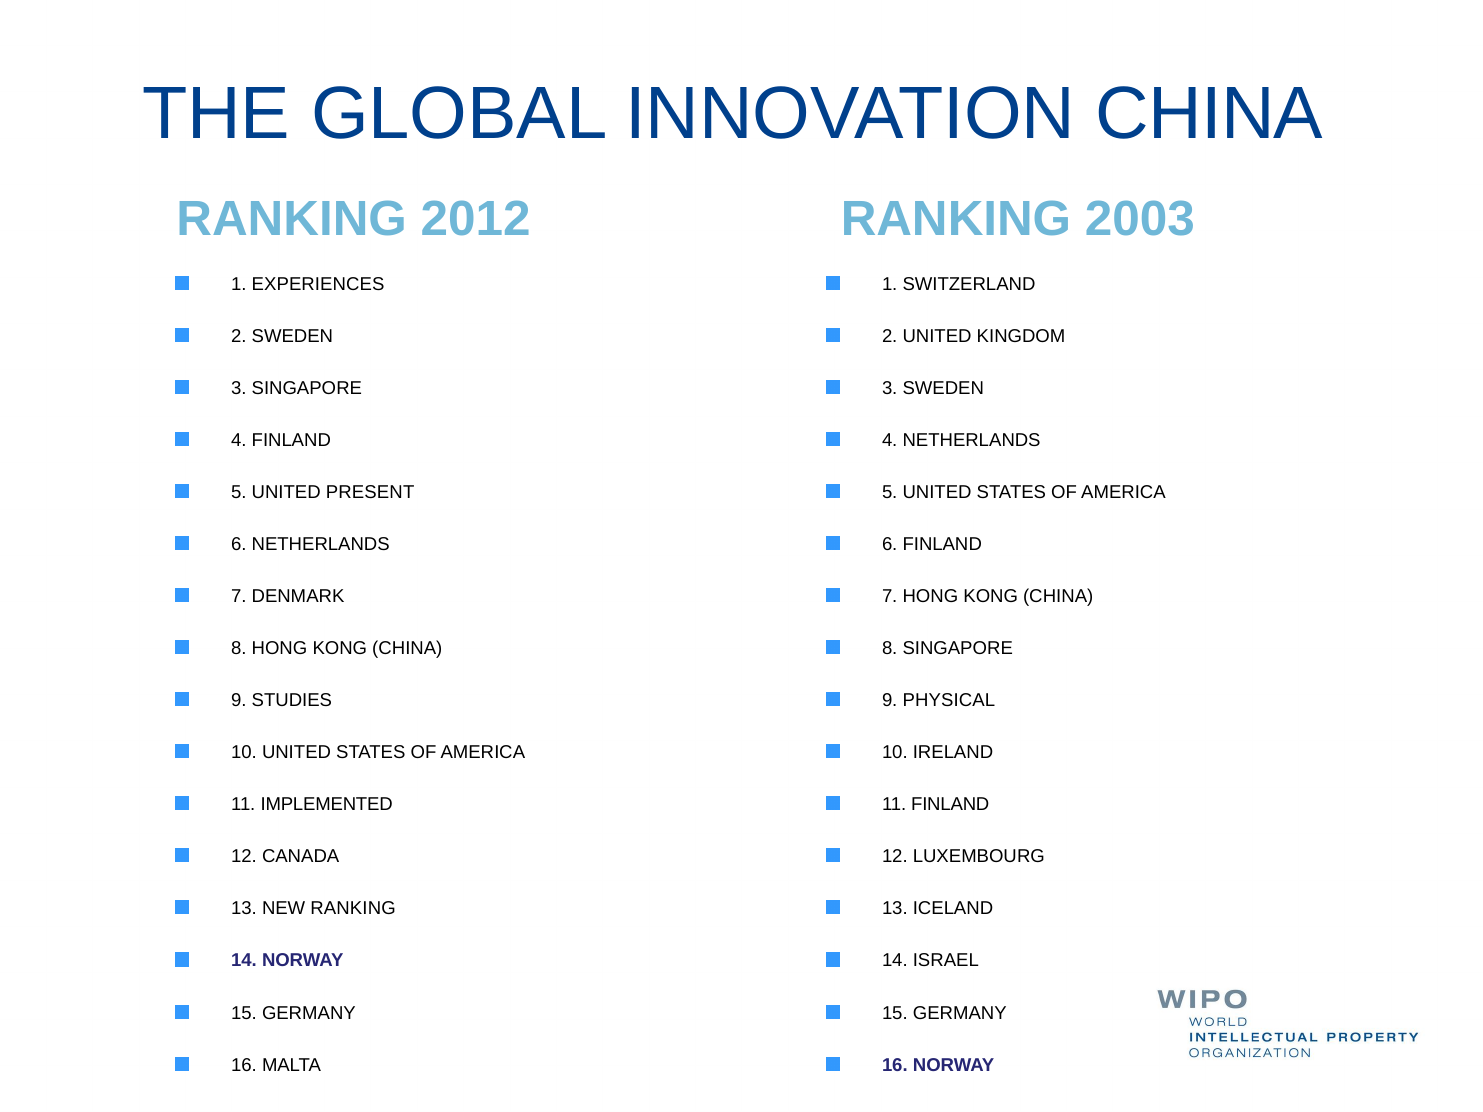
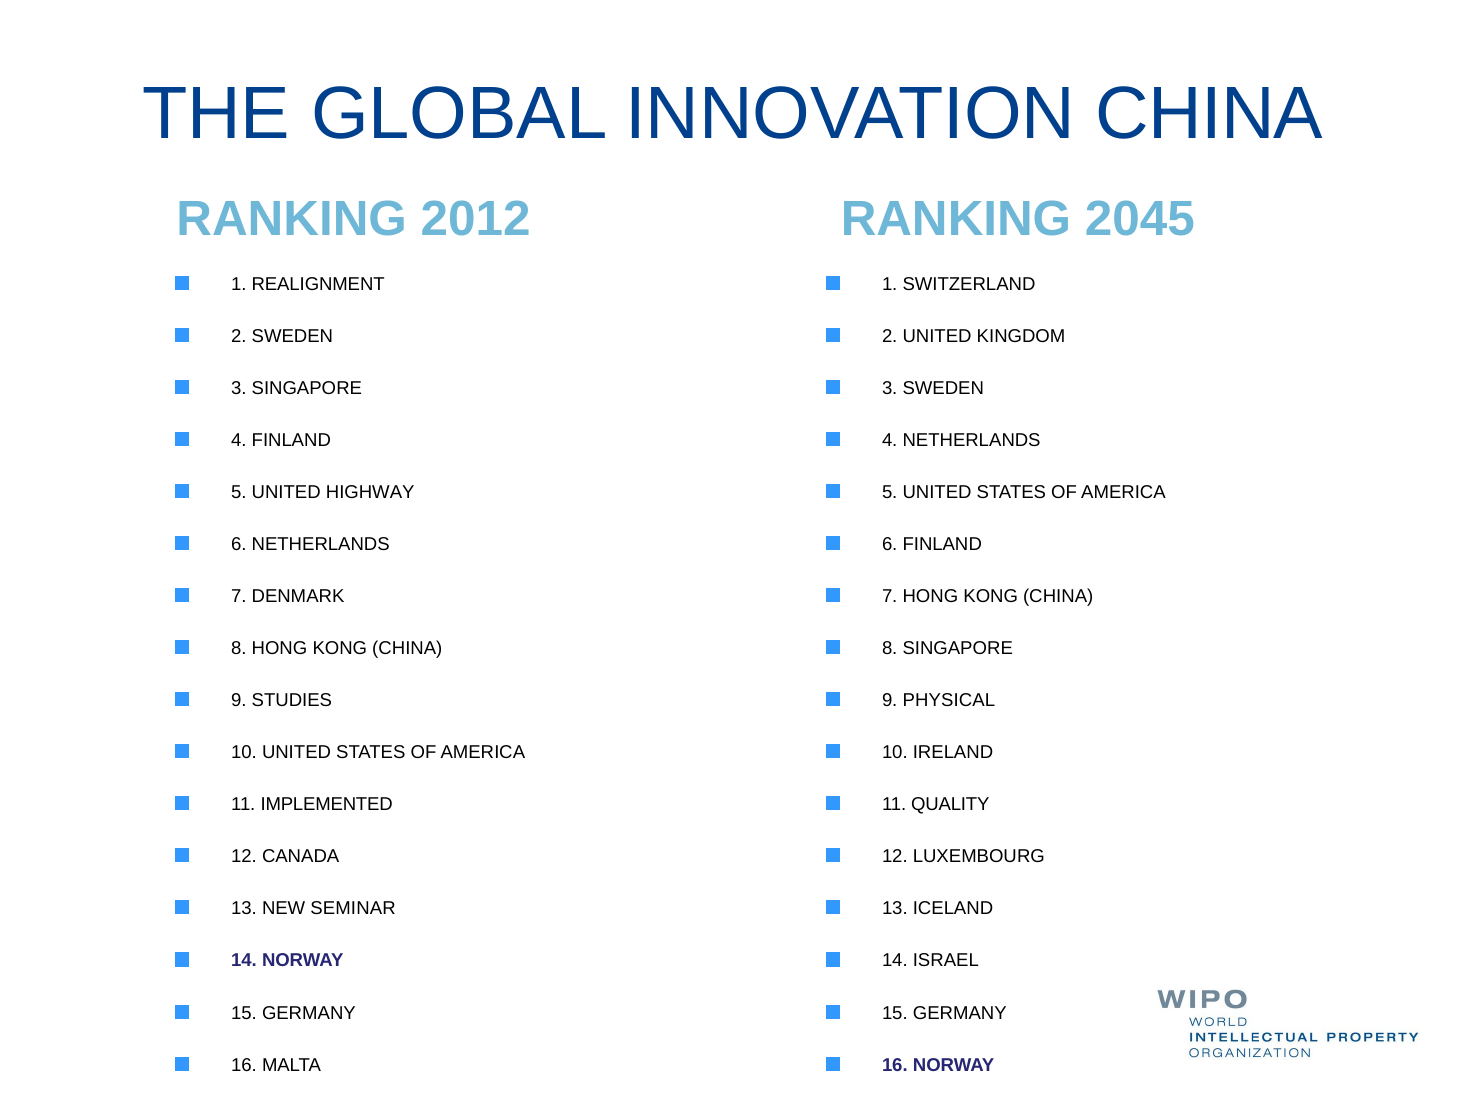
2003: 2003 -> 2045 (1140, 219)
EXPERIENCES: EXPERIENCES -> REALIGNMENT (318, 284)
PRESENT: PRESENT -> HIGHWAY (370, 492)
11 FINLAND: FINLAND -> QUALITY (950, 805)
NEW RANKING: RANKING -> SEMINAR (353, 909)
